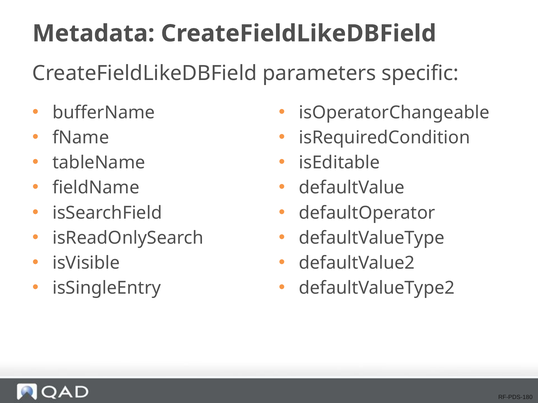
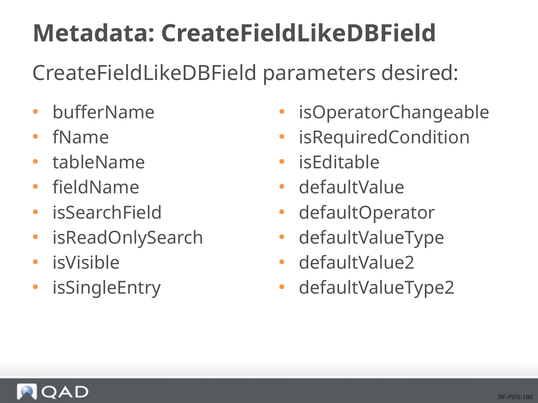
specific: specific -> desired (420, 73)
